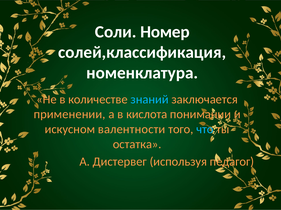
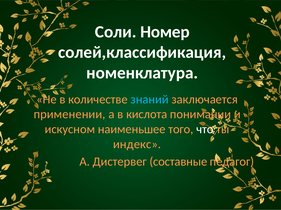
валентности: валентности -> наименьшее (132, 130)
что colour: light blue -> white (205, 130)
остатка: остатка -> индекс (137, 145)
используя: используя -> составные (178, 162)
